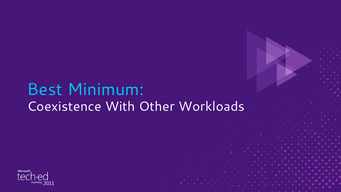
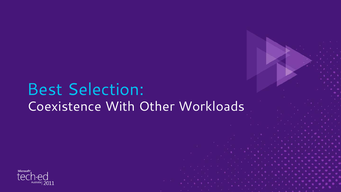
Minimum: Minimum -> Selection (106, 89)
